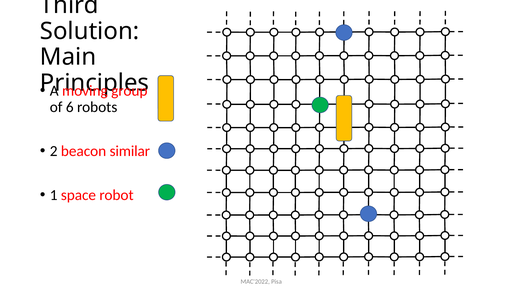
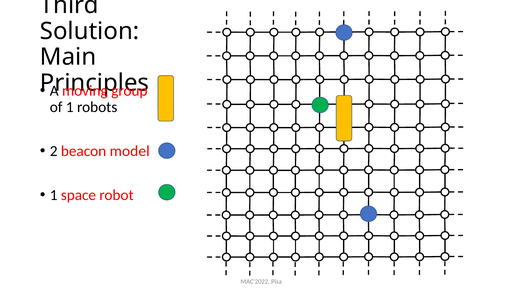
of 6: 6 -> 1 (70, 107)
similar: similar -> model (130, 151)
